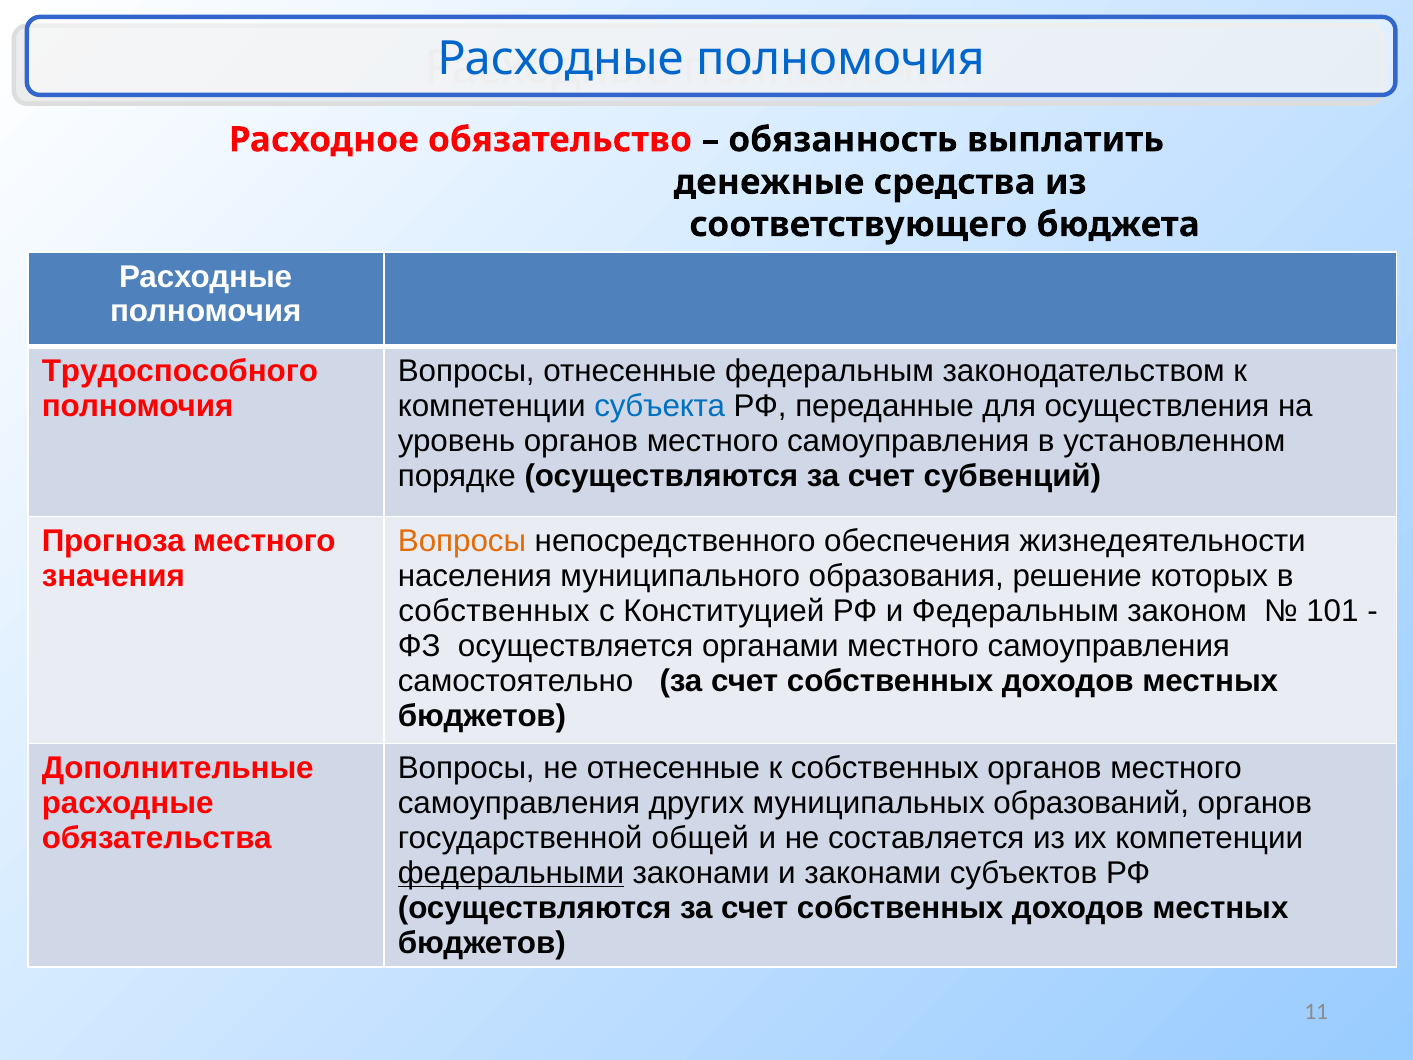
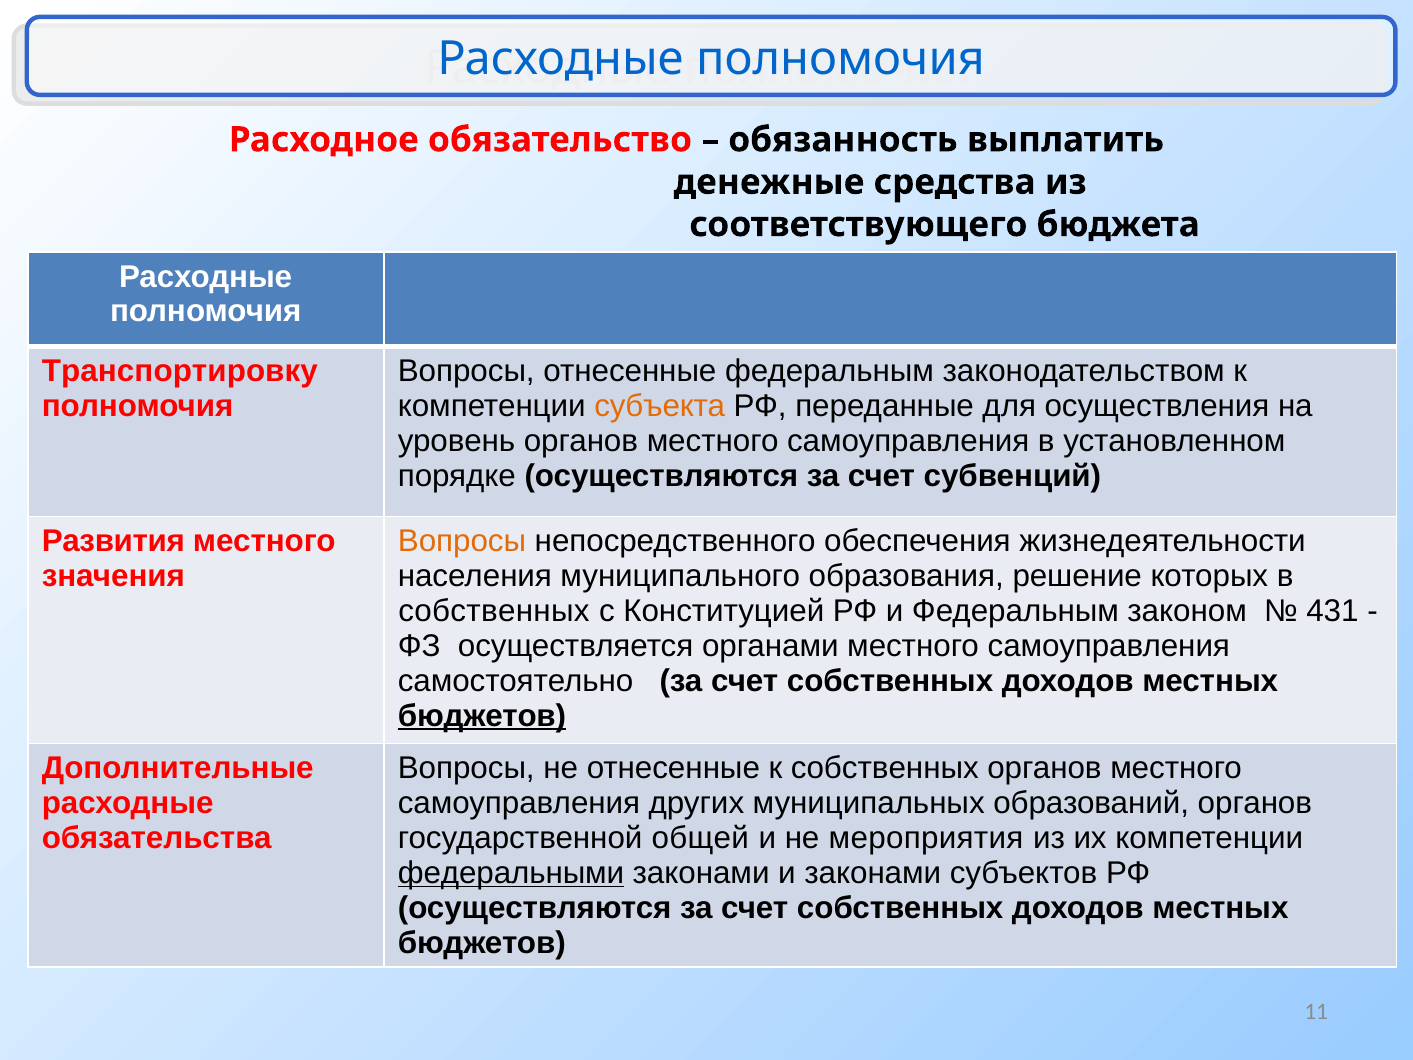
Трудоспособного: Трудоспособного -> Транспортировку (180, 371)
субъекта colour: blue -> orange (660, 406)
Прогноза: Прогноза -> Развития (113, 541)
101: 101 -> 431 (1332, 611)
бюджетов underline: none -> present (482, 716)
составляется: составляется -> мероприятия (926, 838)
